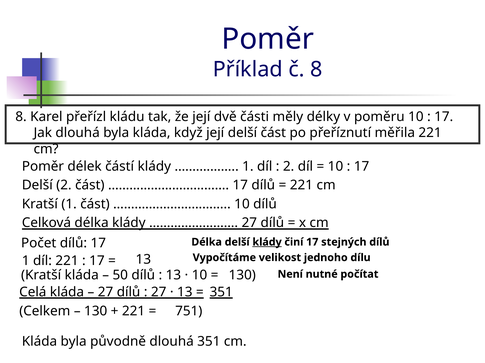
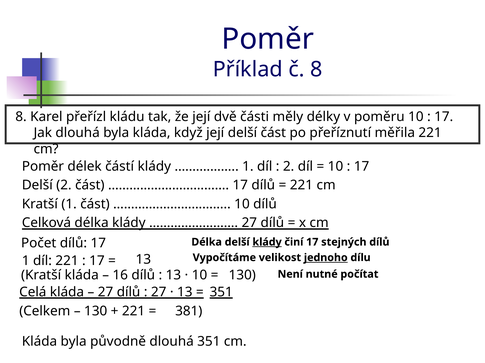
jednoho underline: none -> present (326, 258)
50: 50 -> 16 (120, 276)
751: 751 -> 381 (189, 312)
